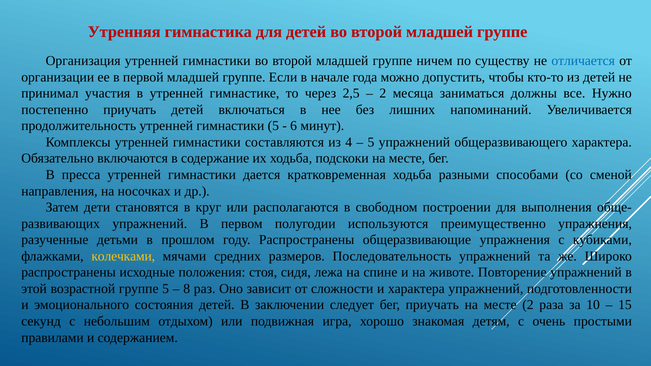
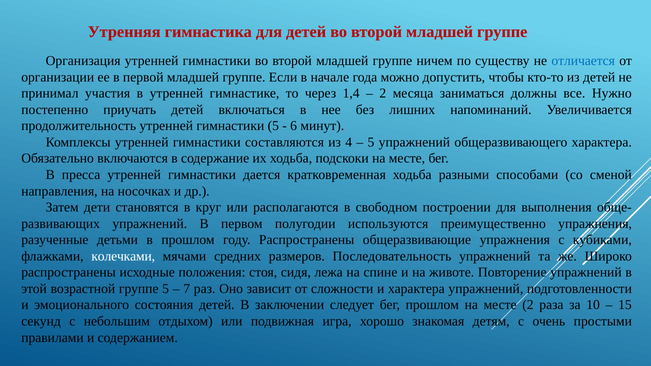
2,5: 2,5 -> 1,4 (351, 93)
колечками colour: yellow -> white (123, 256)
8: 8 -> 7 (187, 289)
бег приучать: приучать -> прошлом (432, 305)
